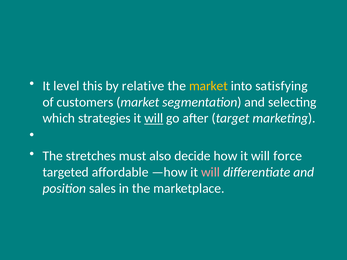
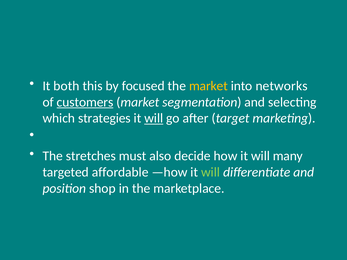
level: level -> both (66, 86)
relative: relative -> focused (143, 86)
satisfying: satisfying -> networks (282, 86)
customers underline: none -> present (85, 102)
force: force -> many (288, 156)
will colour: pink -> light green (211, 172)
sales: sales -> shop (102, 189)
